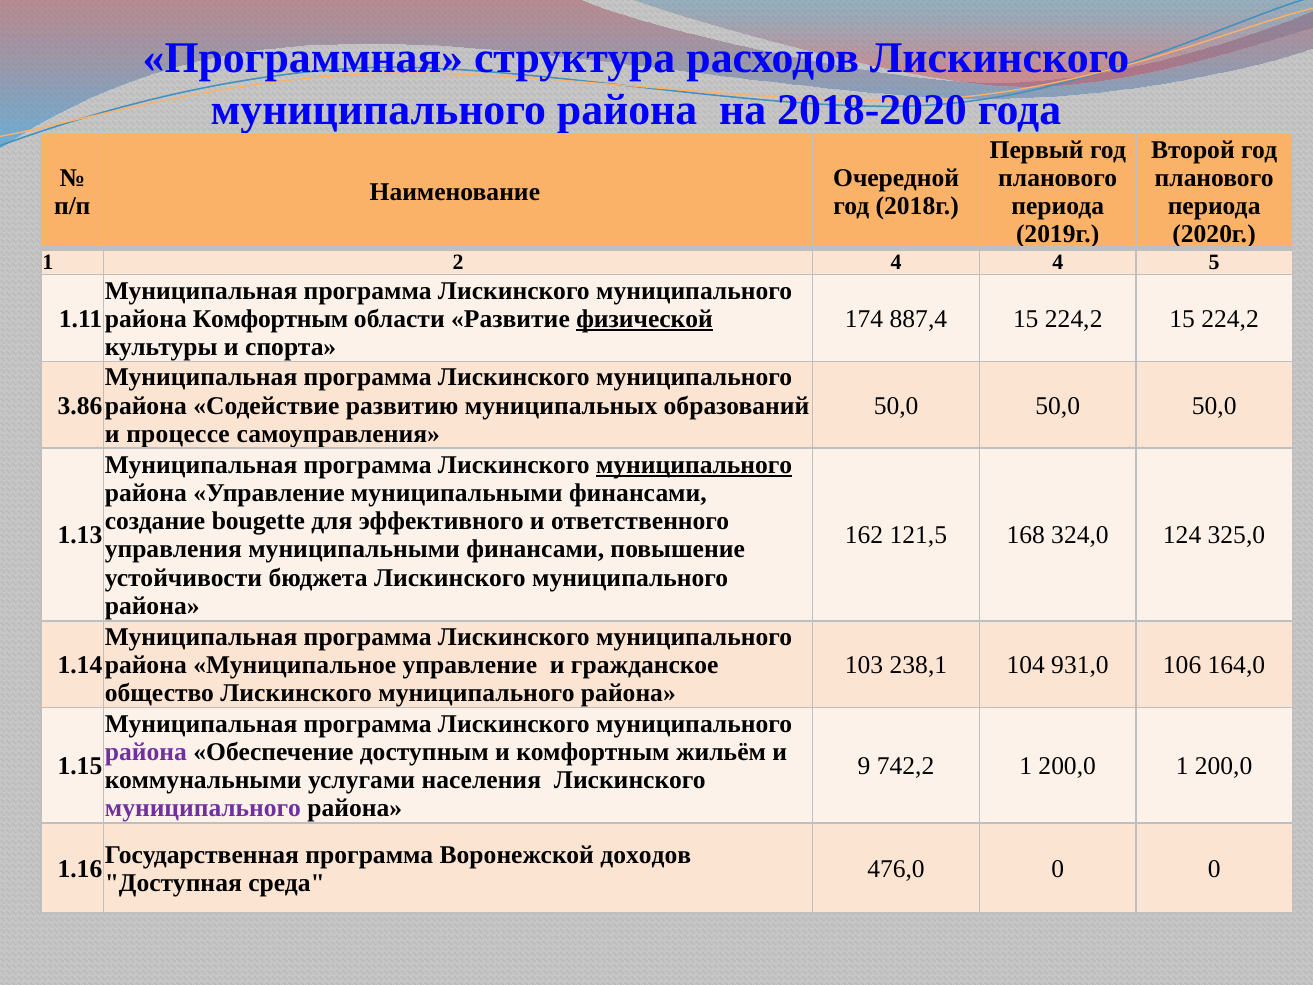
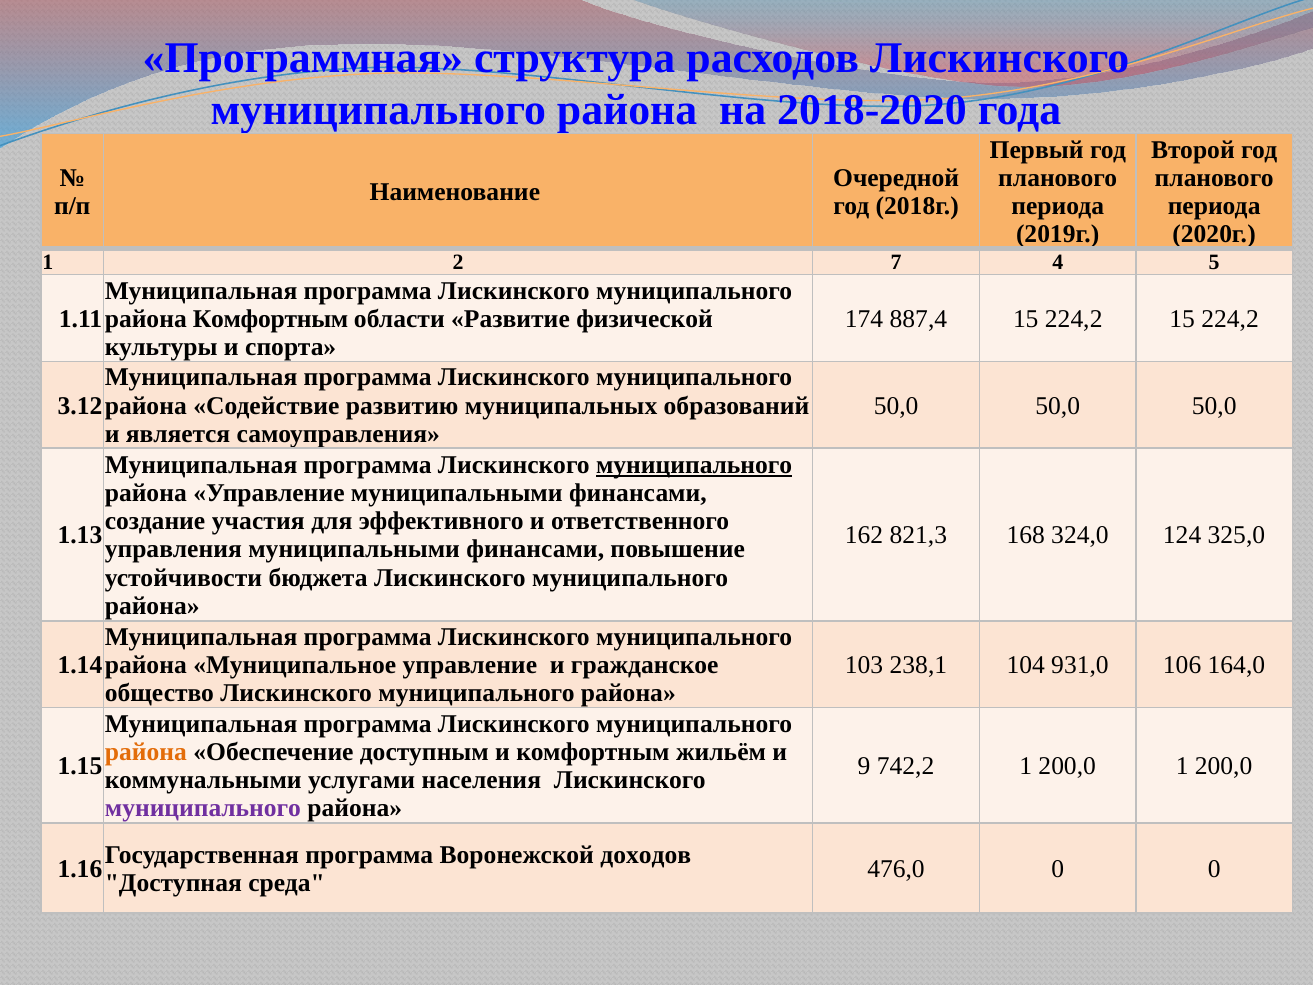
2 4: 4 -> 7 (896, 262)
физической underline: present -> none (645, 319)
3.86: 3.86 -> 3.12 (80, 406)
процессе: процессе -> является (178, 434)
bougette: bougette -> участия (258, 521)
121,5: 121,5 -> 821,3 (918, 535)
района colour: purple -> orange (146, 752)
